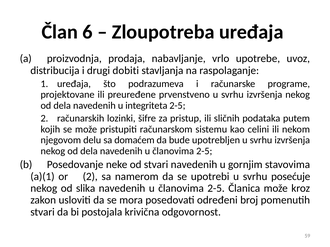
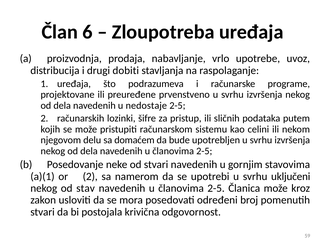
integriteta: integriteta -> nedostaje (146, 106)
posećuje: posećuje -> uključeni (291, 177)
slika: slika -> stav (86, 189)
